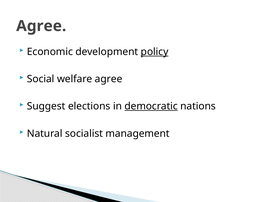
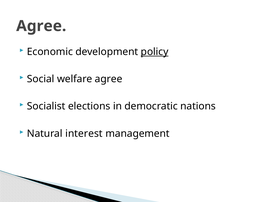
Suggest: Suggest -> Socialist (46, 106)
democratic underline: present -> none (151, 106)
socialist: socialist -> interest (84, 134)
